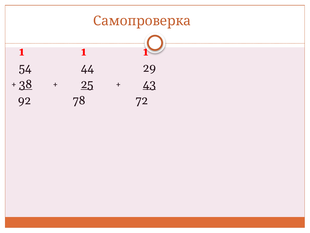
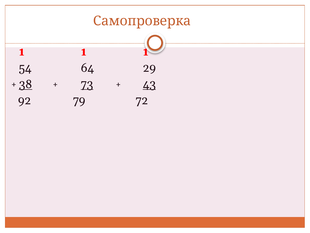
44: 44 -> 64 (87, 68)
25: 25 -> 73 (87, 84)
78: 78 -> 79 (79, 100)
